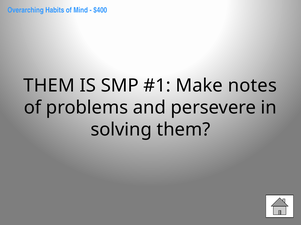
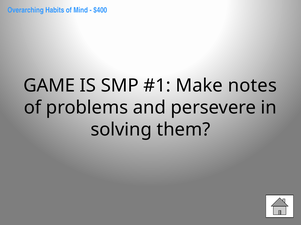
THEM: THEM -> GAME (49, 86)
